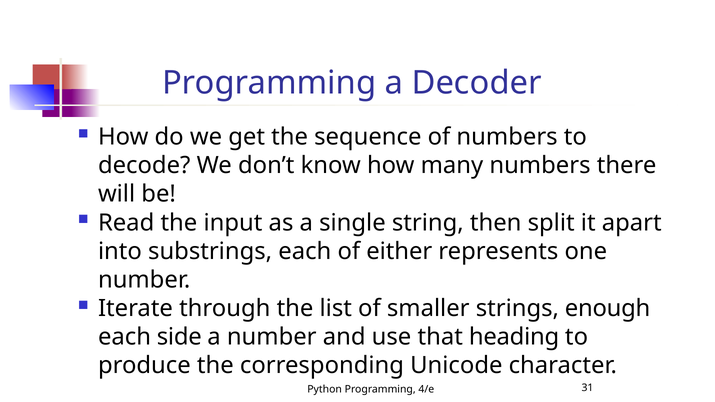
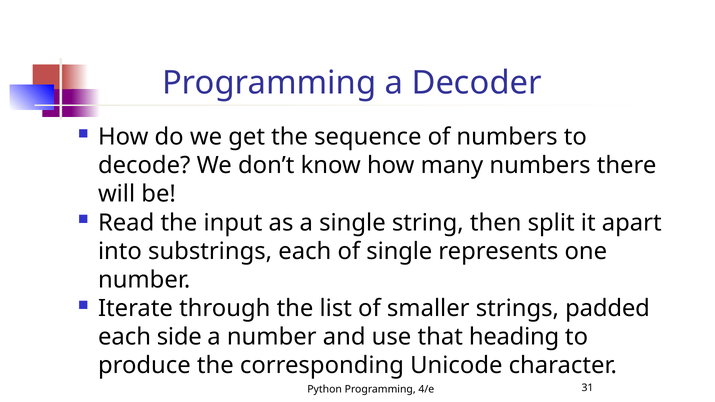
of either: either -> single (399, 251)
enough: enough -> padded (608, 309)
